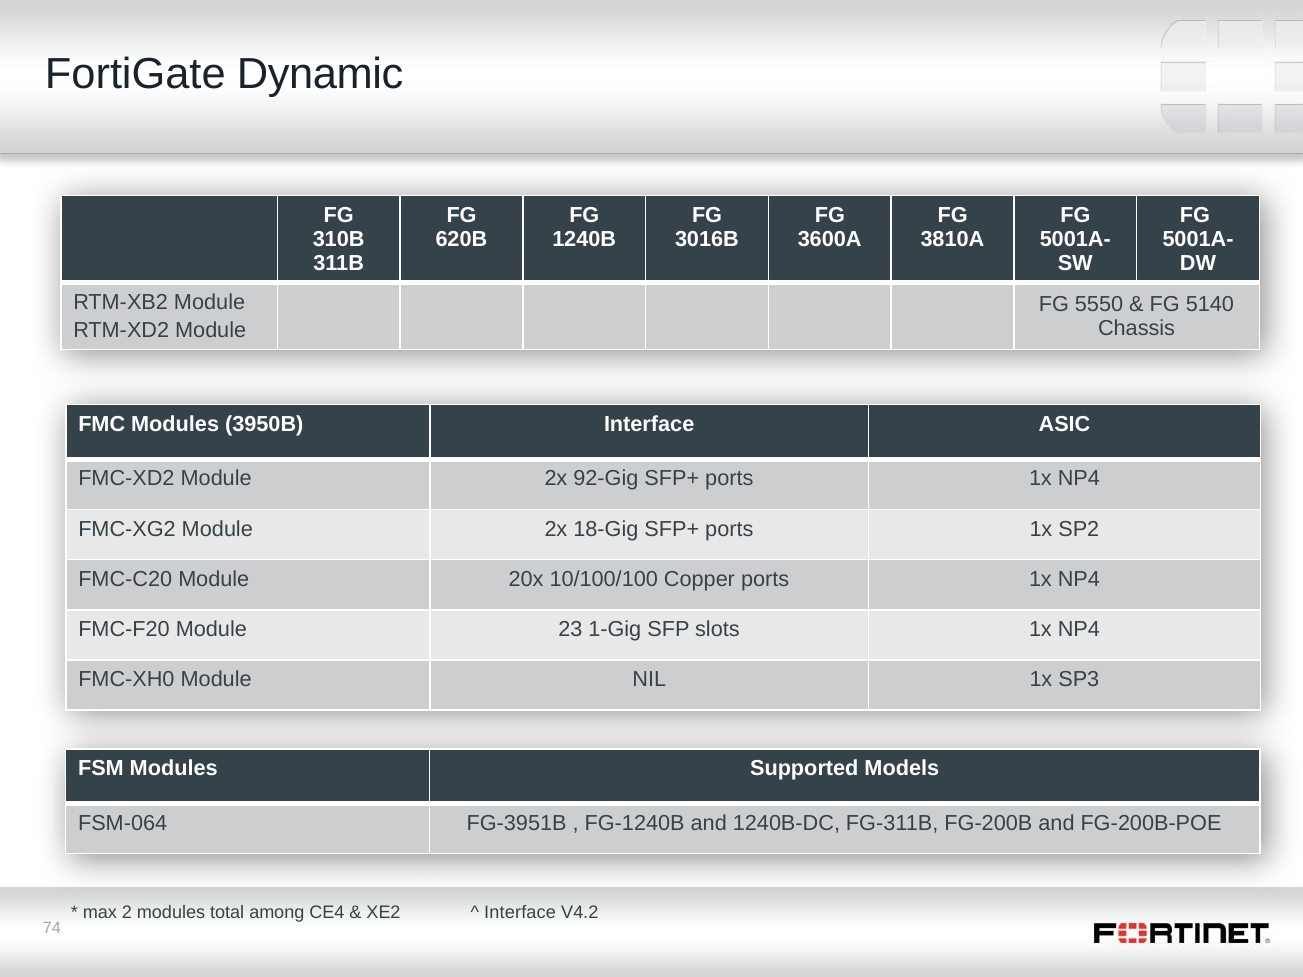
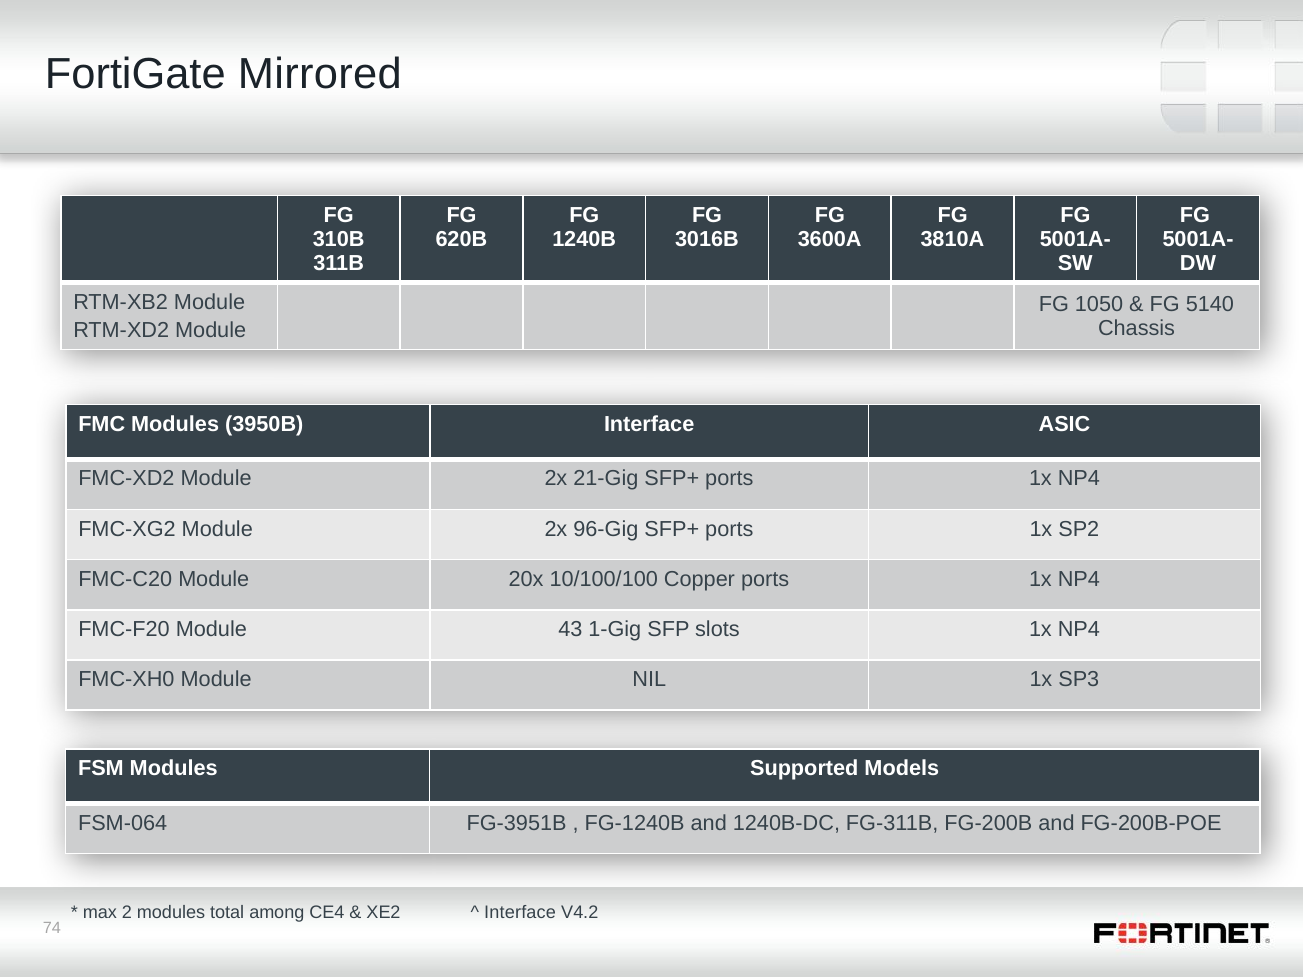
Dynamic: Dynamic -> Mirrored (320, 75)
5550: 5550 -> 1050 (1099, 304)
92-Gig: 92-Gig -> 21-Gig (606, 479)
18-Gig: 18-Gig -> 96-Gig (606, 529)
23: 23 -> 43 (570, 630)
